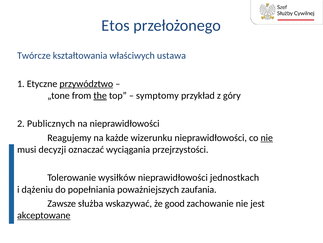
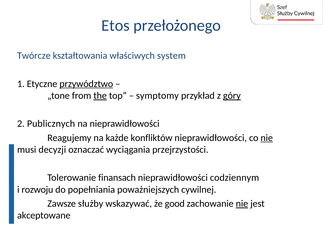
ustawa: ustawa -> system (171, 56)
góry underline: none -> present (232, 95)
wizerunku: wizerunku -> konfliktów (152, 137)
wysiłków: wysiłków -> finansach (117, 177)
jednostkach: jednostkach -> codziennym (235, 177)
dążeniu: dążeniu -> rozwoju (37, 189)
zaufania: zaufania -> cywilnej (199, 189)
służba: służba -> służby (91, 203)
nie underline: none -> present (242, 203)
akceptowane underline: present -> none (44, 215)
